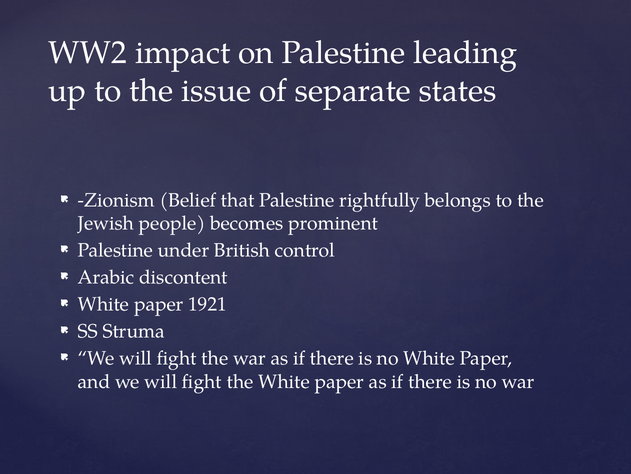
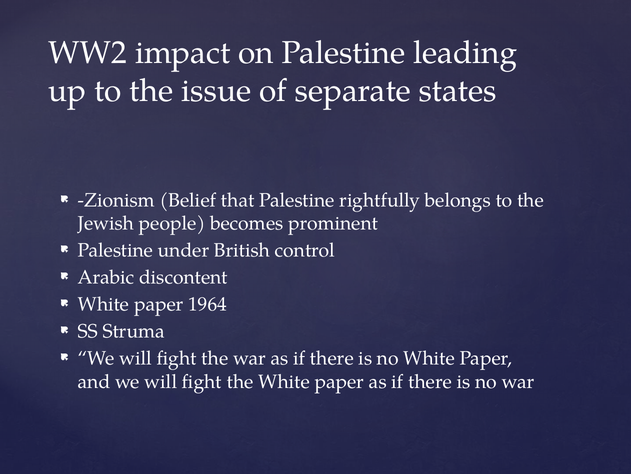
1921: 1921 -> 1964 (208, 304)
